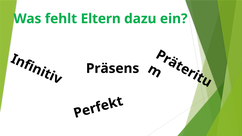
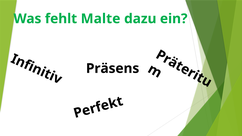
Eltern: Eltern -> Malte (101, 19)
